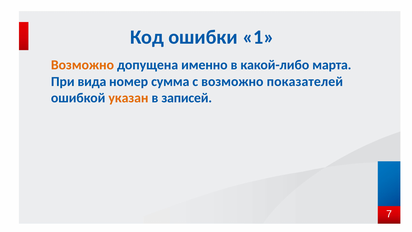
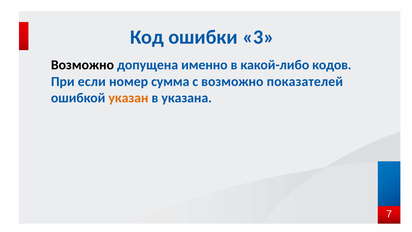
1: 1 -> 3 (258, 37)
Возможно colour: orange -> black (82, 65)
марта: марта -> кодов (332, 65)
вида: вида -> если (92, 82)
записей: записей -> указана (187, 98)
